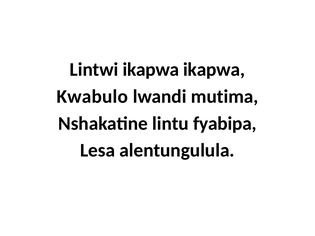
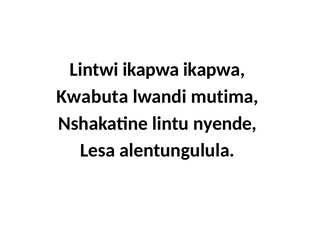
Kwabulo: Kwabulo -> Kwabuta (92, 97)
fyabipa: fyabipa -> nyende (225, 124)
